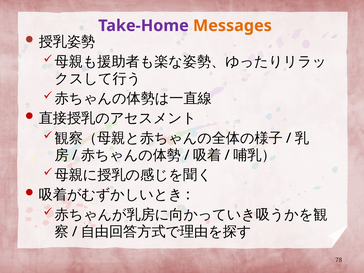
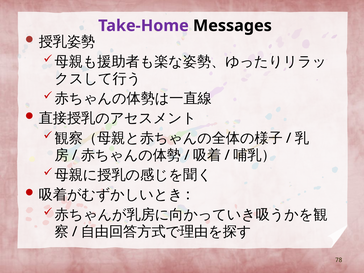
Messages colour: orange -> black (232, 26)
